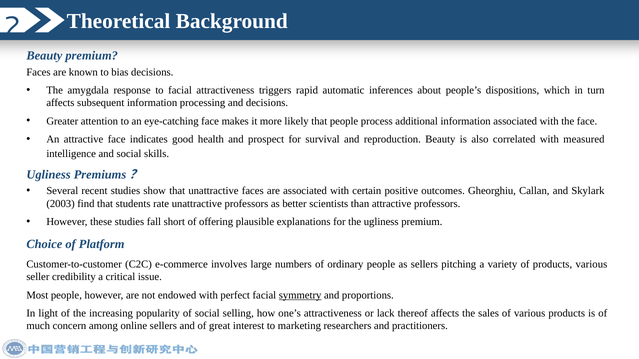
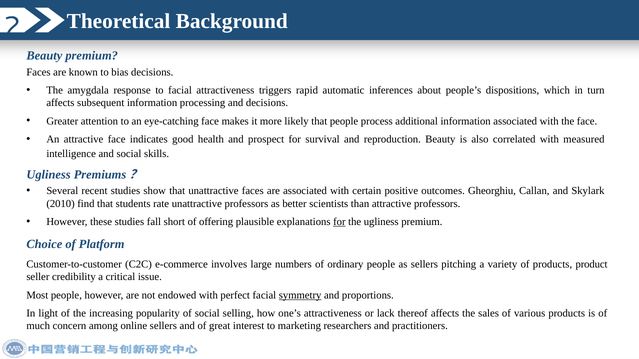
2003: 2003 -> 2010 (61, 204)
for underline: none -> present (339, 222)
products various: various -> product (592, 265)
